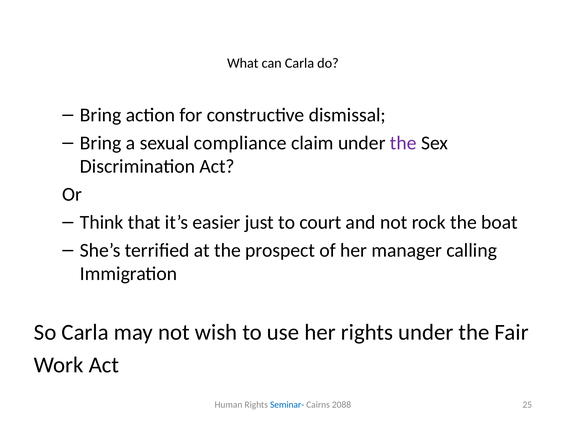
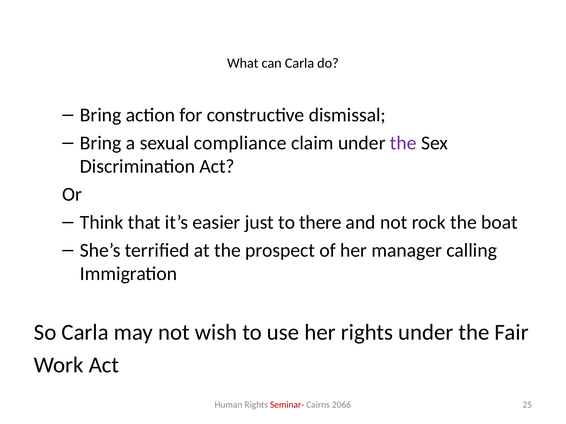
court: court -> there (320, 223)
Seminar- colour: blue -> red (287, 405)
2088: 2088 -> 2066 (342, 405)
